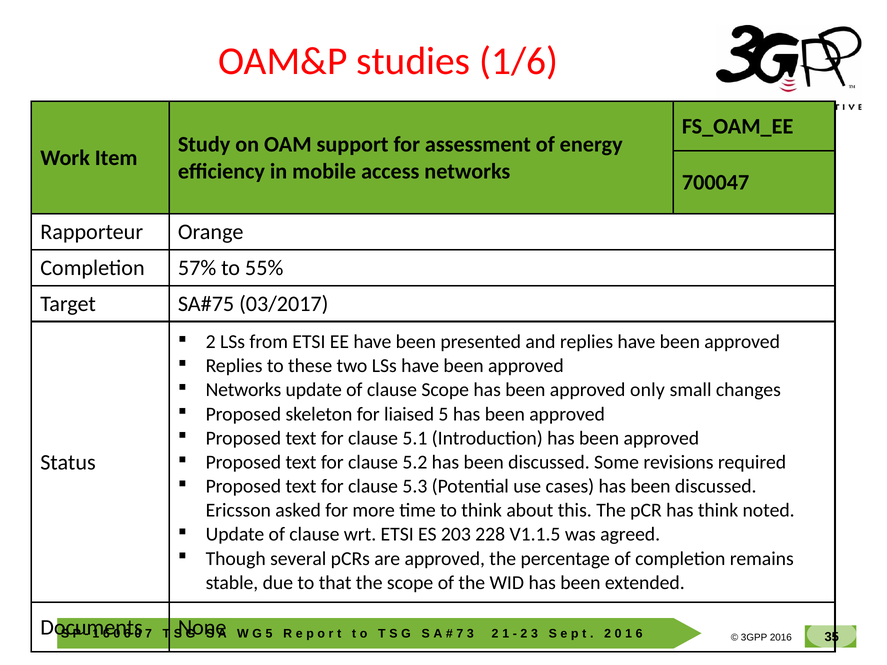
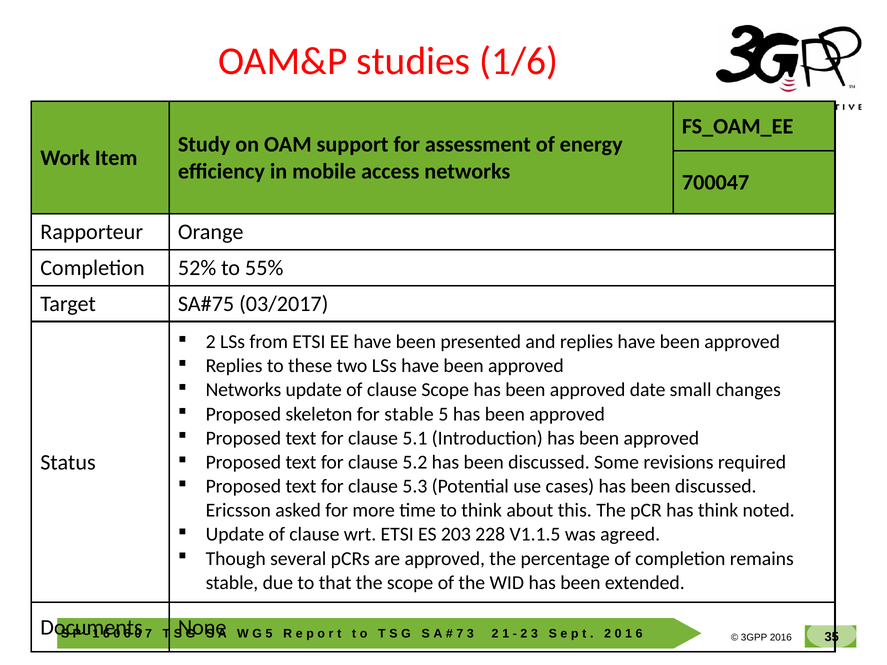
57%: 57% -> 52% (197, 268)
only: only -> date (648, 390)
for liaised: liaised -> stable (409, 414)
